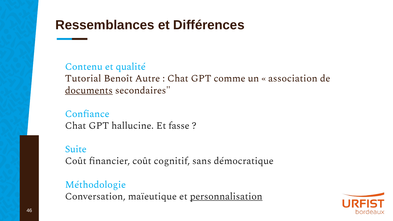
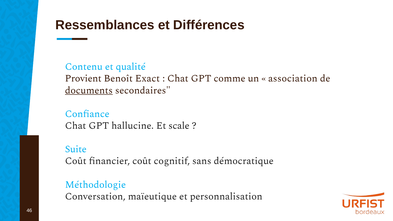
Tutorial: Tutorial -> Provient (83, 79)
Autre: Autre -> Exact (148, 79)
fasse: fasse -> scale (179, 126)
personnalisation underline: present -> none (226, 196)
